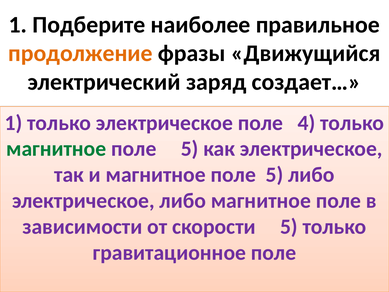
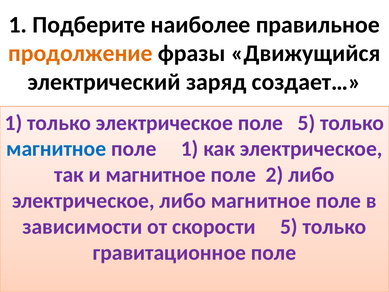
поле 4: 4 -> 5 (307, 123)
магнитное colour: green -> blue (56, 149)
5: 5 -> 1 (190, 149)
и магнитное поле 5: 5 -> 2 (274, 175)
